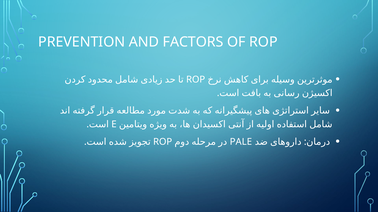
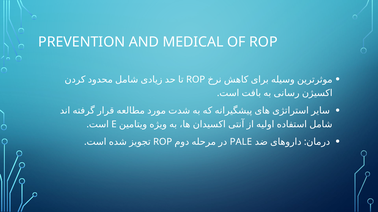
FACTORS: FACTORS -> MEDICAL (193, 42)
